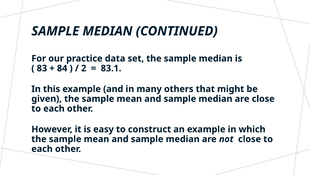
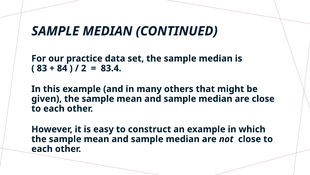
83.1: 83.1 -> 83.4 (111, 68)
